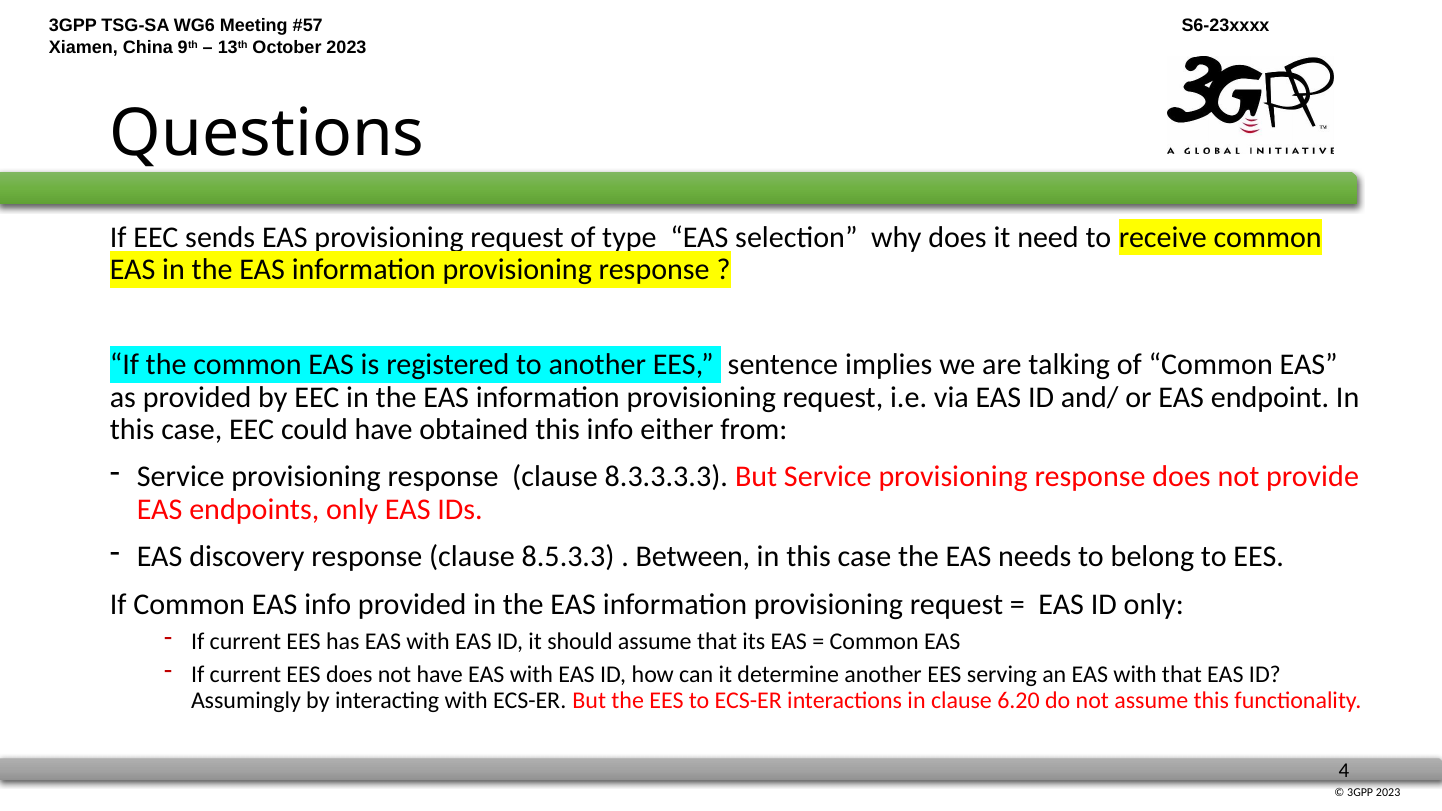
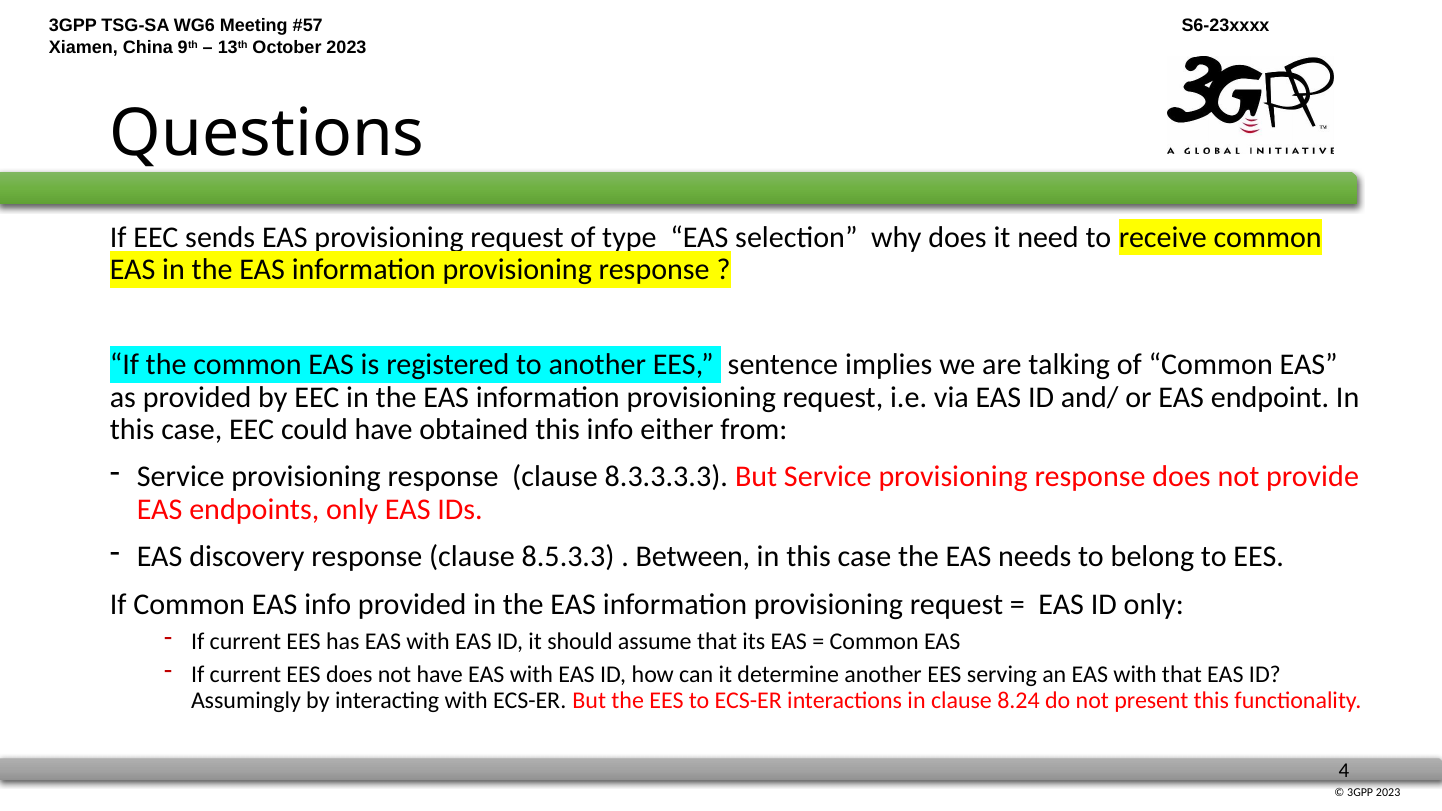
6.20: 6.20 -> 8.24 (1019, 701)
not assume: assume -> present (1151, 701)
